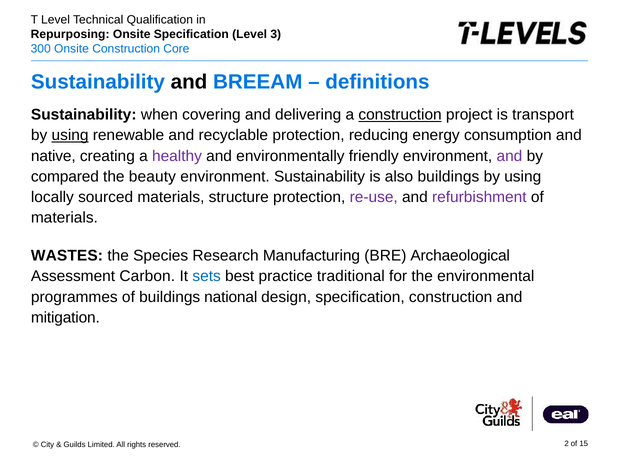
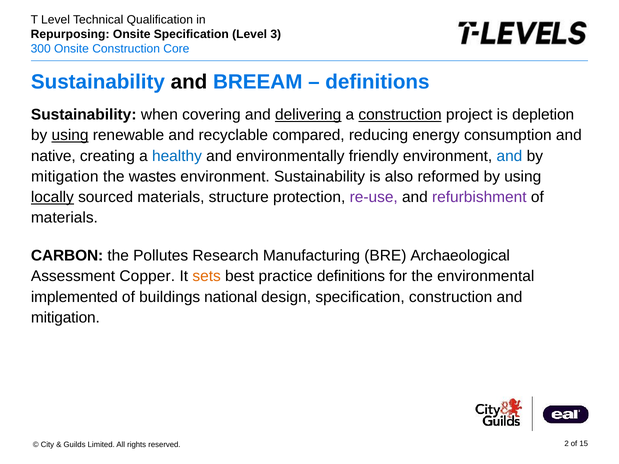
delivering underline: none -> present (308, 115)
transport: transport -> depletion (543, 115)
recyclable protection: protection -> compared (309, 135)
healthy colour: purple -> blue (177, 156)
and colour: purple -> blue (509, 156)
compared: compared -> mitigation (65, 177)
beauty: beauty -> wastes (153, 177)
also buildings: buildings -> reformed (448, 177)
locally underline: none -> present (52, 197)
WASTES: WASTES -> CARBON (67, 256)
Species: Species -> Pollutes (161, 256)
Carbon: Carbon -> Copper (147, 276)
sets colour: blue -> orange (207, 276)
practice traditional: traditional -> definitions (351, 276)
programmes: programmes -> implemented (74, 297)
